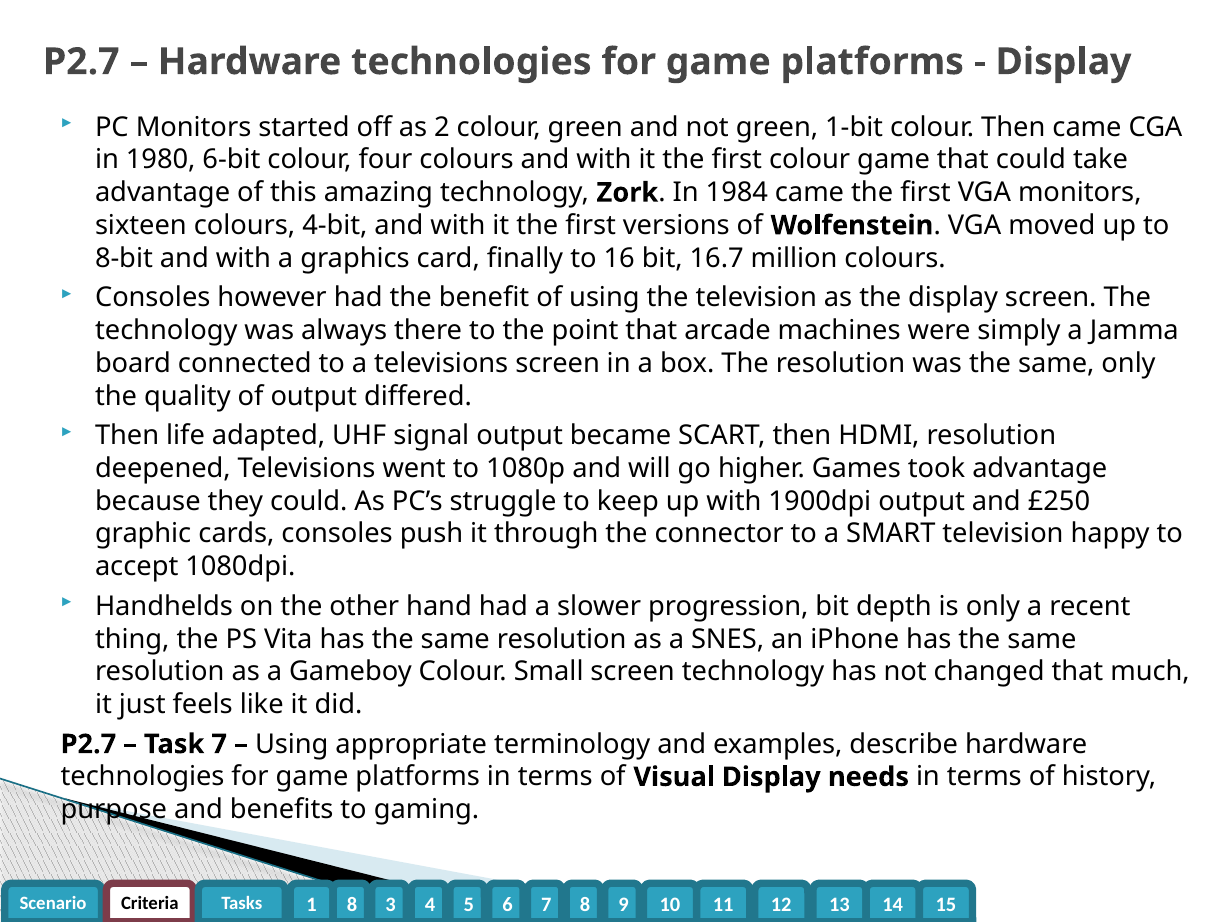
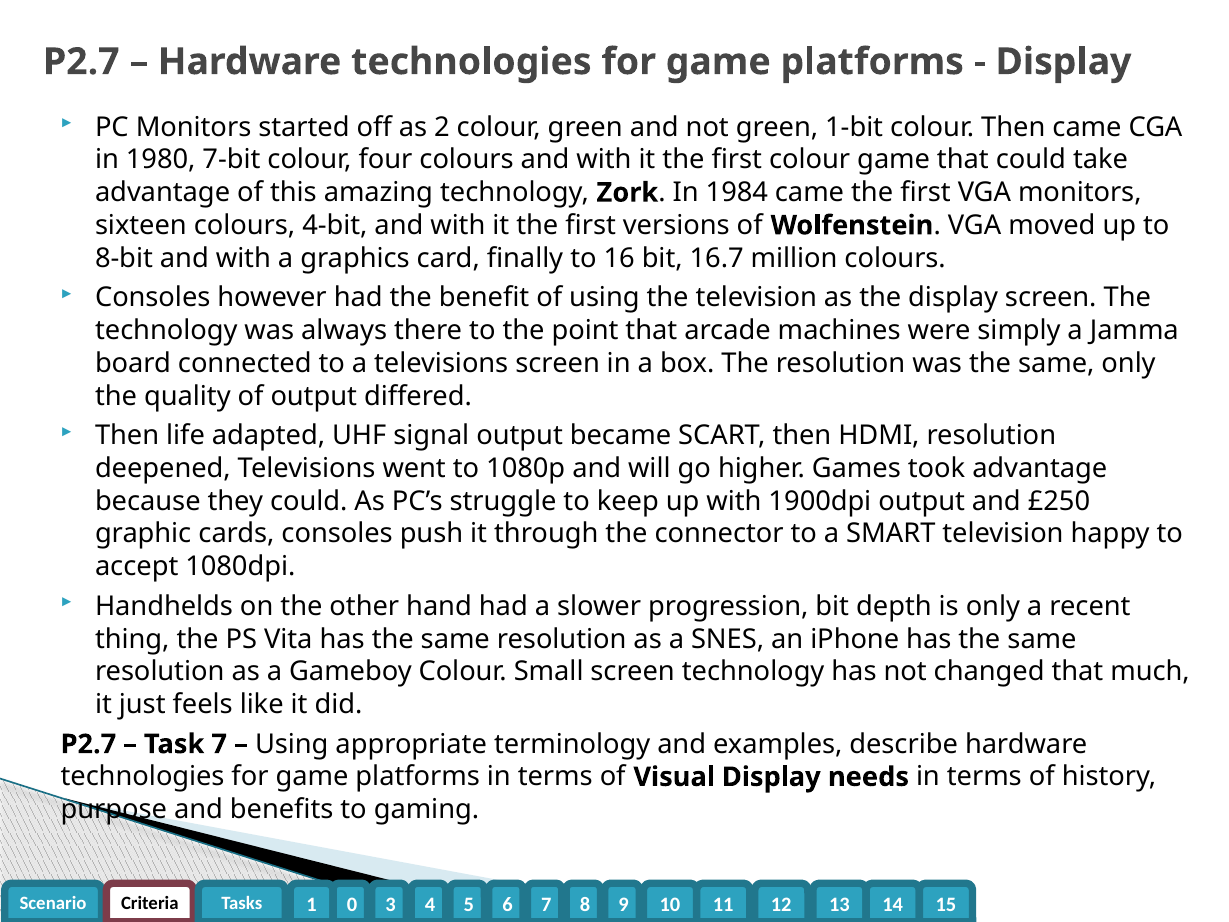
6-bit: 6-bit -> 7-bit (231, 160)
8: 8 -> 0 (352, 904)
